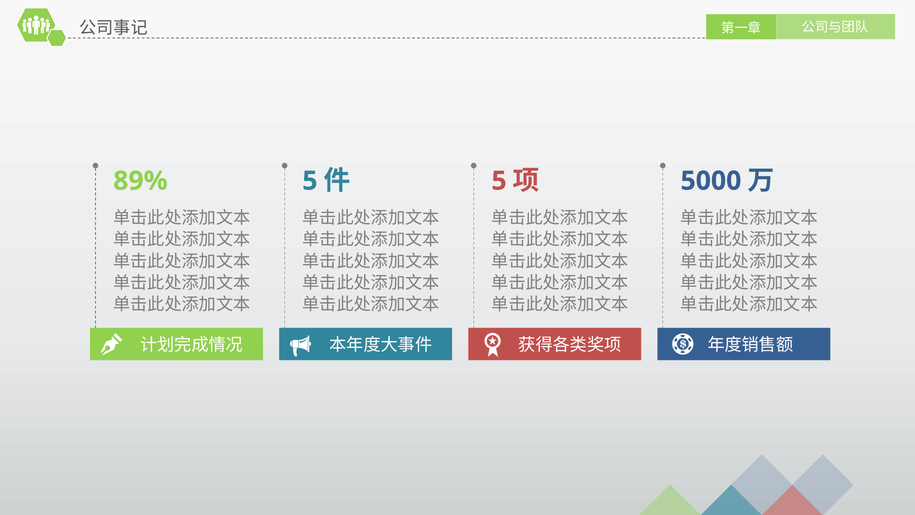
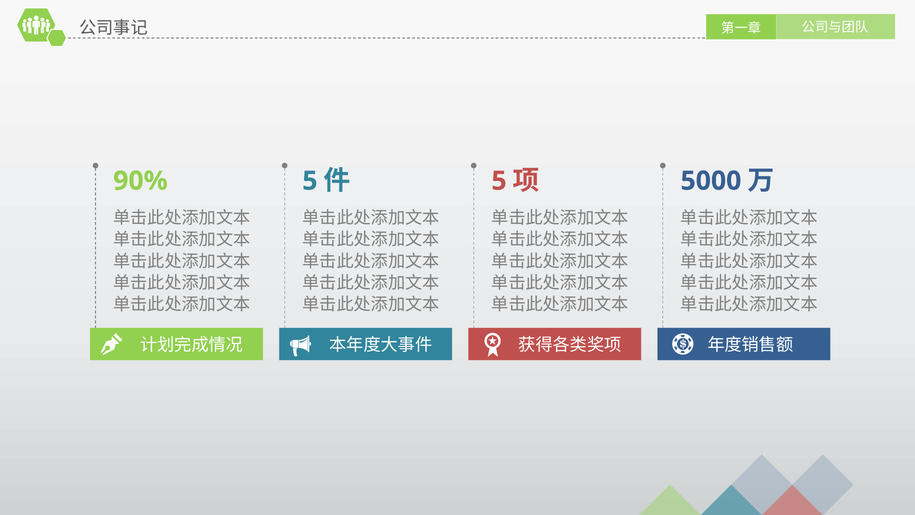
89%: 89% -> 90% (140, 181)
